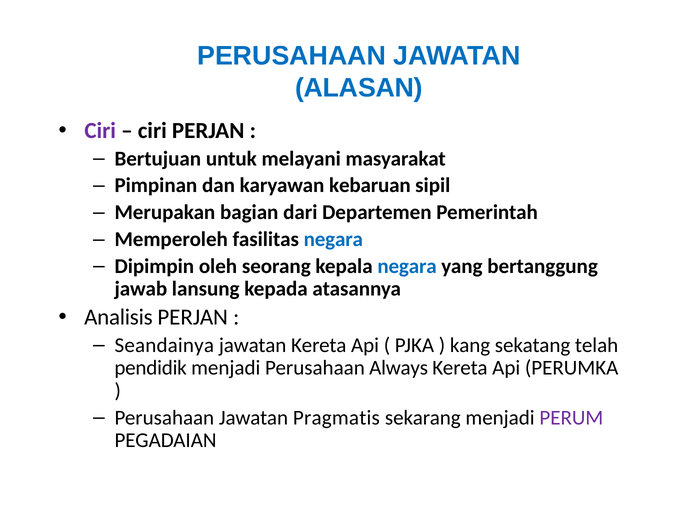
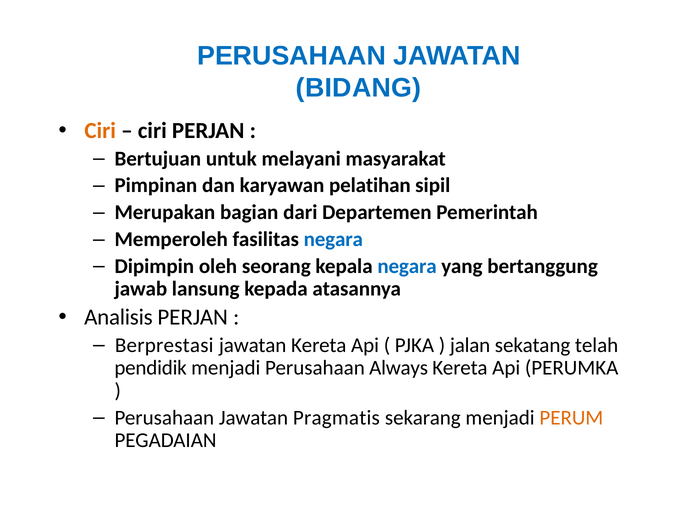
ALASAN: ALASAN -> BIDANG (359, 88)
Ciri colour: purple -> orange (100, 131)
kebaruan: kebaruan -> pelatihan (370, 185)
Seandainya: Seandainya -> Berprestasi (164, 345)
kang: kang -> jalan (470, 345)
PERUM colour: purple -> orange (571, 417)
